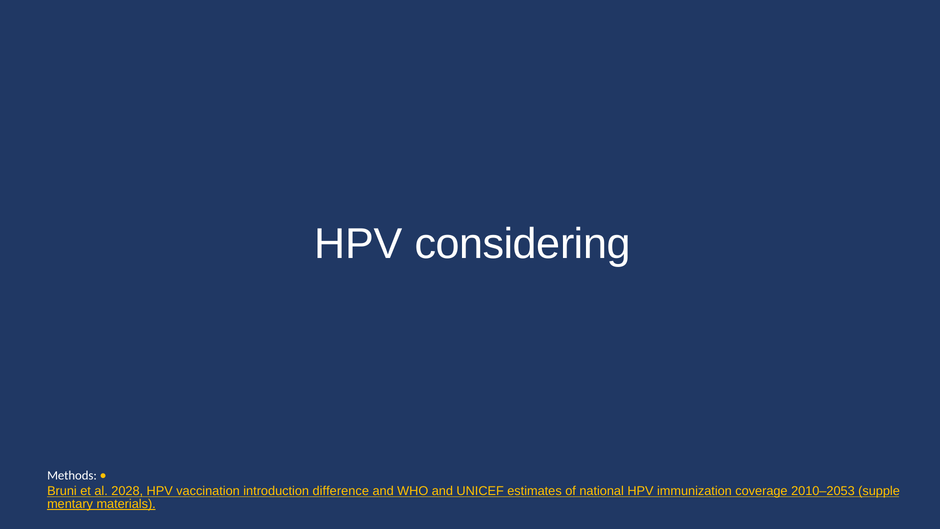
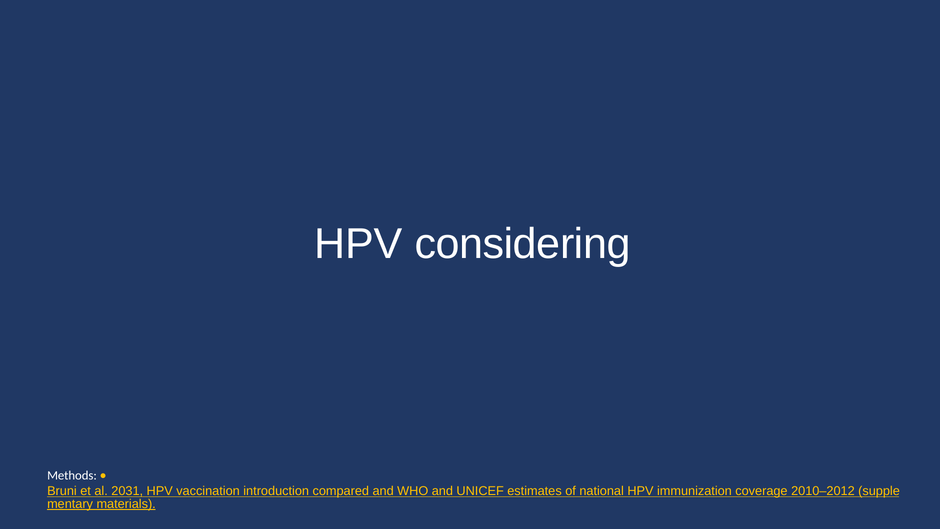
2028: 2028 -> 2031 (127, 491)
difference: difference -> compared (341, 491)
2010–2053: 2010–2053 -> 2010–2012 (823, 491)
